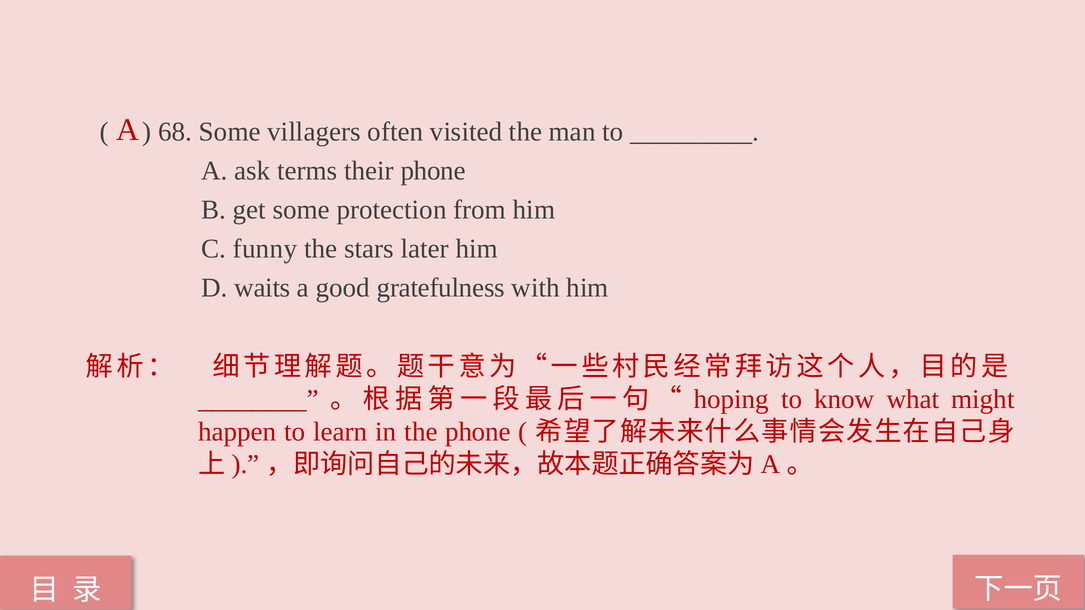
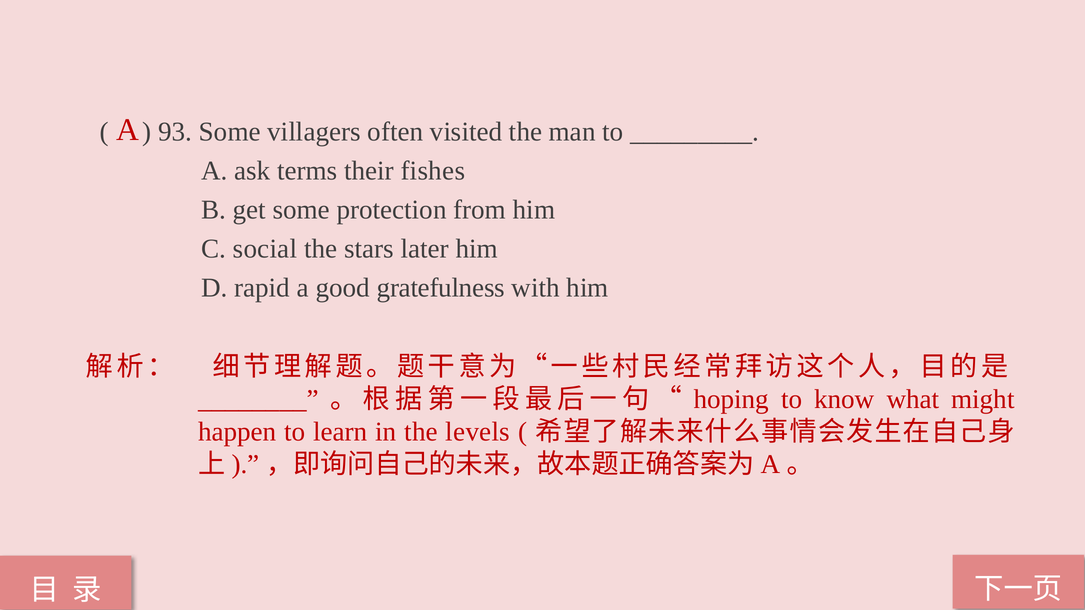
68: 68 -> 93 (175, 132)
their phone: phone -> fishes (433, 171)
funny: funny -> social (265, 249)
waits: waits -> rapid (262, 288)
the phone: phone -> levels (478, 432)
